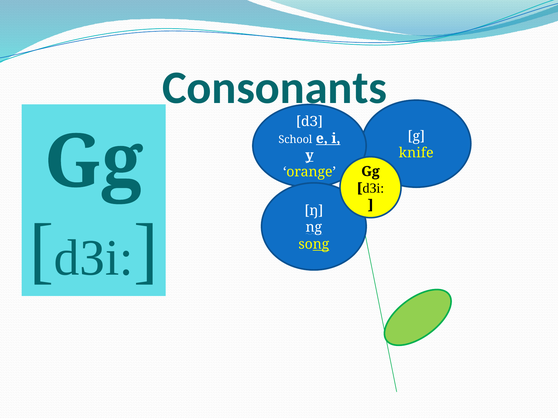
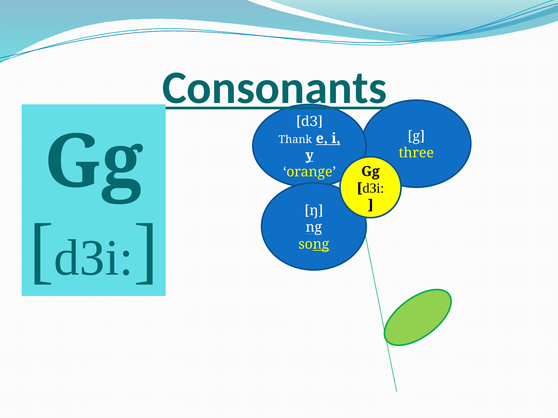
Consonants underline: none -> present (275, 88)
School: School -> Thank (295, 140)
knife: knife -> three (416, 153)
